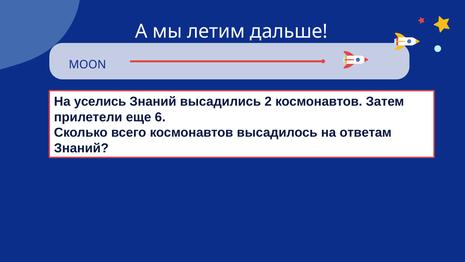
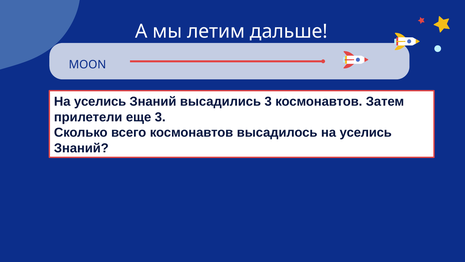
высадились 2: 2 -> 3 (268, 101)
еще 6: 6 -> 3 (160, 117)
высадилось на ответам: ответам -> уселись (366, 132)
